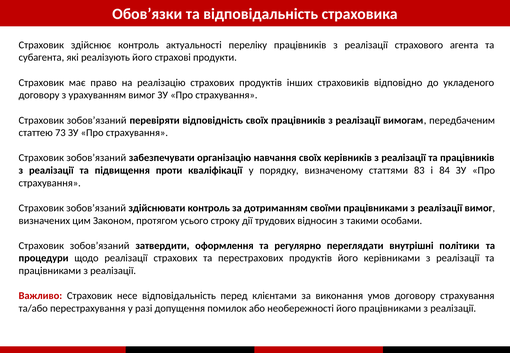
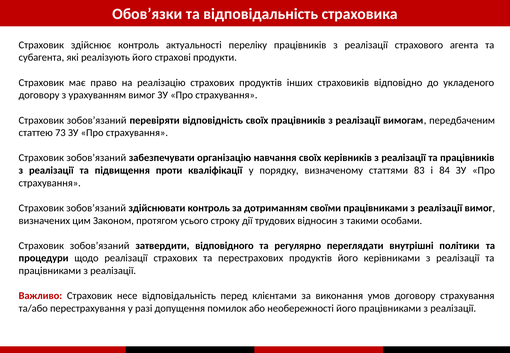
оформлення: оформлення -> відповідного (224, 246)
